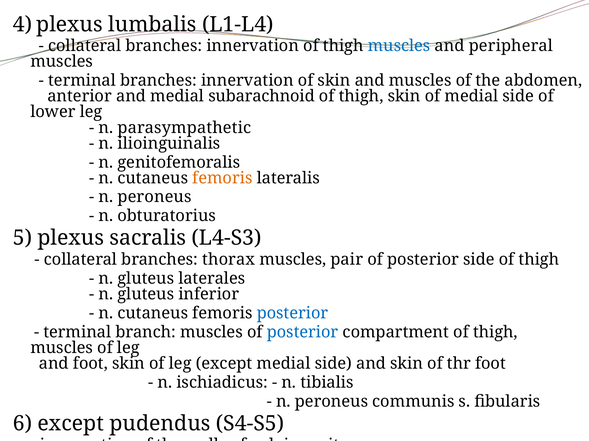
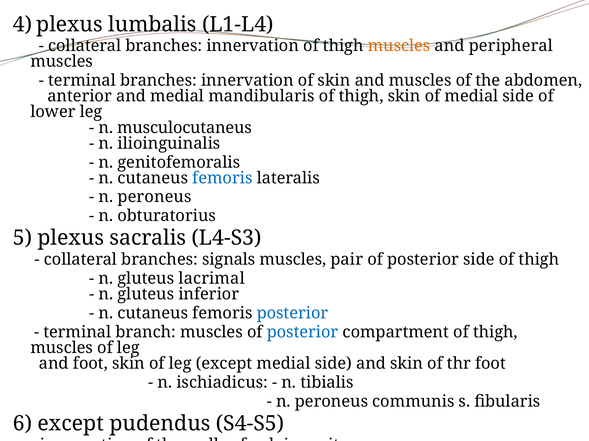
muscles colour: blue -> orange (399, 46)
subarachnoid: subarachnoid -> mandibularis (261, 96)
parasympathetic: parasympathetic -> musculocutaneus (185, 128)
femoris colour: orange -> blue (222, 178)
thorax: thorax -> signals (229, 260)
laterales: laterales -> lacrimal (212, 279)
